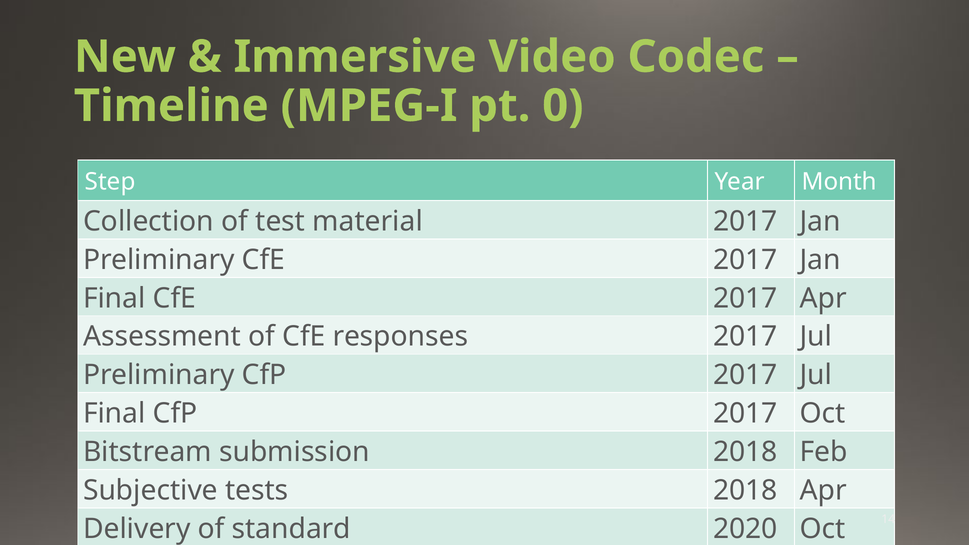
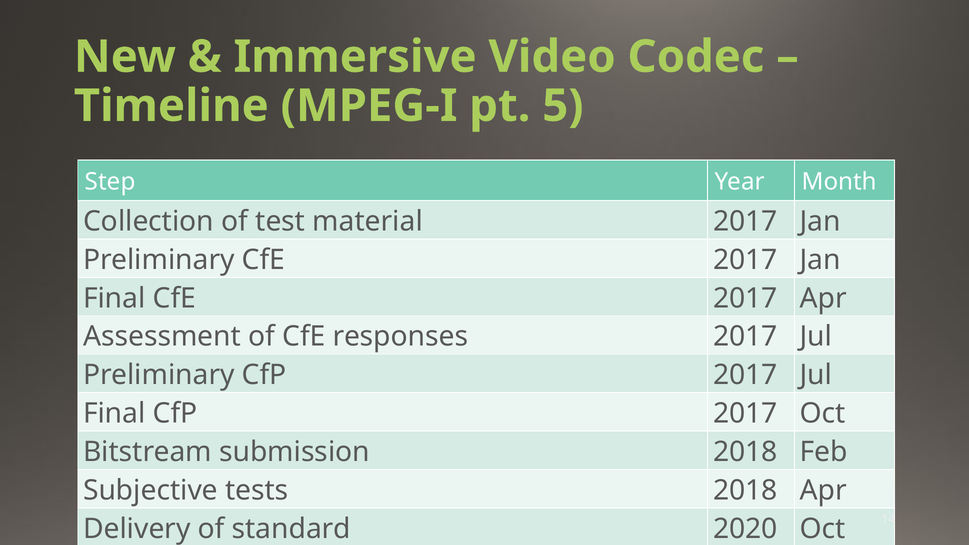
0: 0 -> 5 (563, 106)
